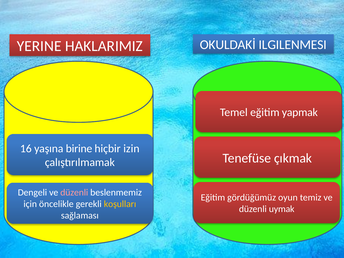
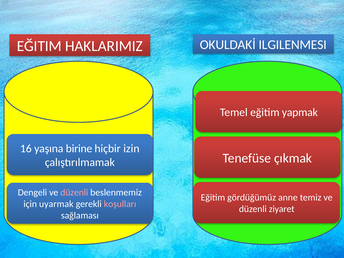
YERINE: YERINE -> EĞITIM (39, 46)
oyun: oyun -> anne (288, 198)
öncelikle: öncelikle -> uyarmak (56, 204)
koşulları colour: yellow -> pink (120, 204)
uymak: uymak -> ziyaret (282, 209)
